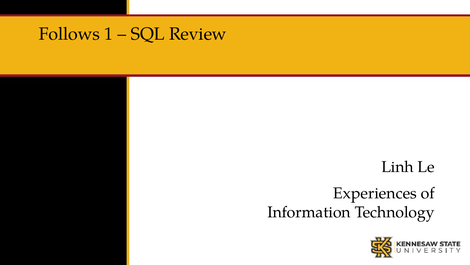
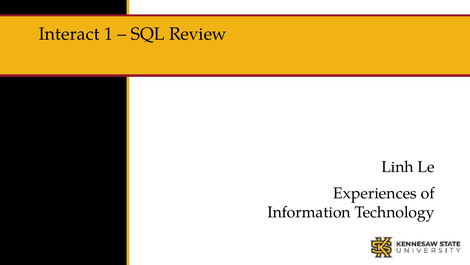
Follows: Follows -> Interact (69, 34)
